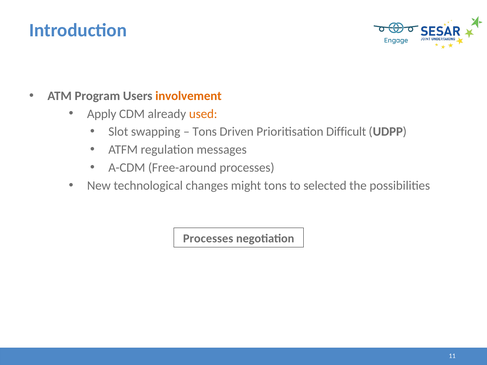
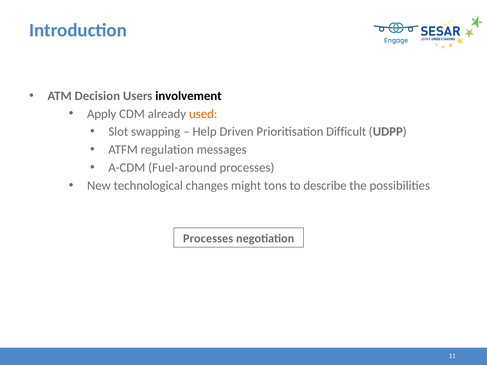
Program: Program -> Decision (97, 96)
involvement colour: orange -> black (188, 96)
Tons: Tons -> Help (205, 132)
Free-around: Free-around -> Fuel-around (182, 168)
selected: selected -> describe (325, 186)
